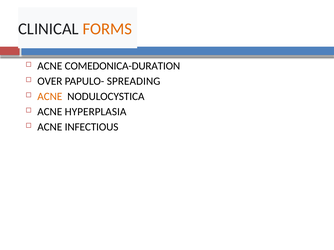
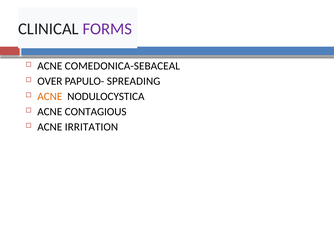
FORMS colour: orange -> purple (107, 29)
COMEDONICA-DURATION: COMEDONICA-DURATION -> COMEDONICA-SEBACEAL (122, 66)
HYPERPLASIA: HYPERPLASIA -> CONTAGIOUS (96, 112)
INFECTIOUS: INFECTIOUS -> IRRITATION (91, 127)
